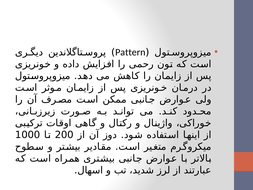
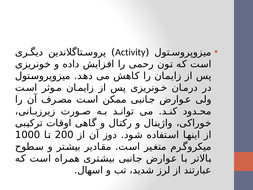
Pattern: Pattern -> Activity (130, 52)
